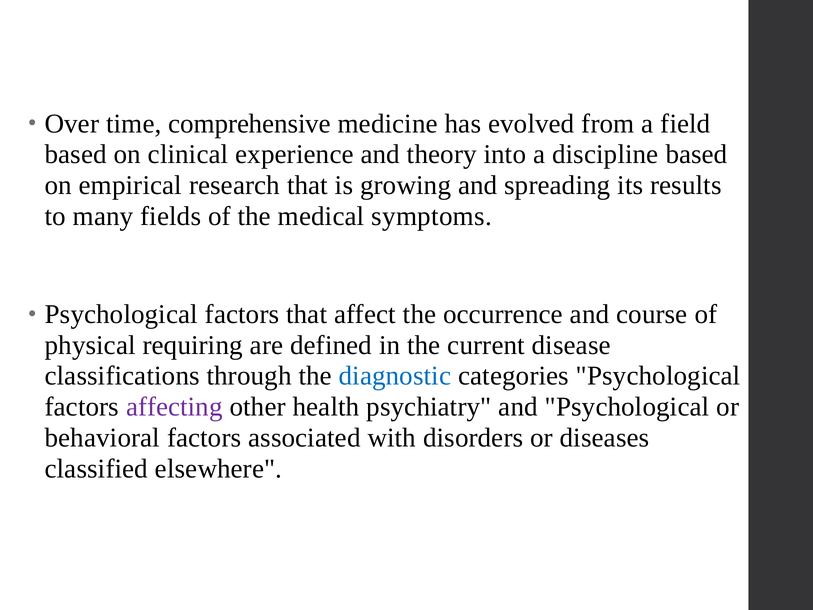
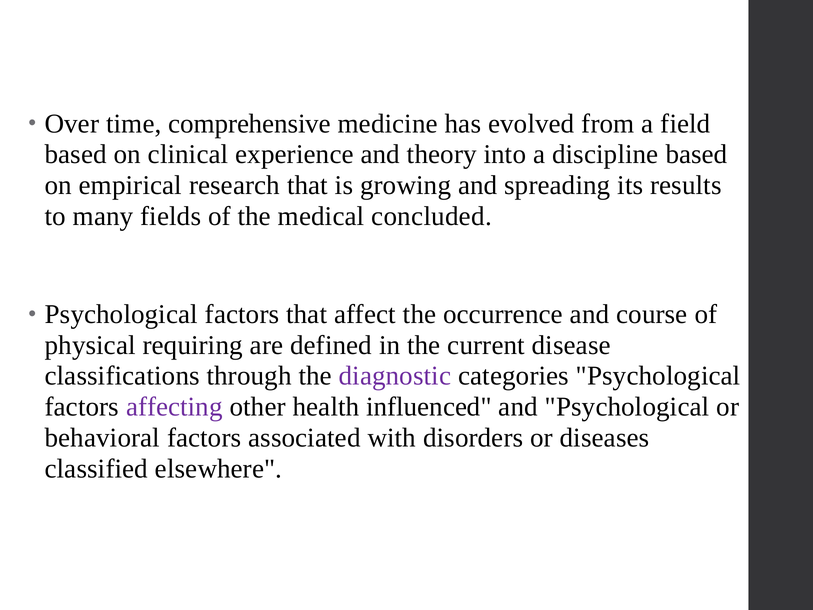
symptoms: symptoms -> concluded (432, 216)
diagnostic colour: blue -> purple (395, 376)
psychiatry: psychiatry -> influenced (429, 407)
